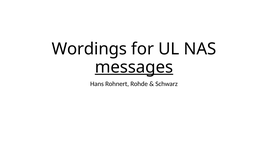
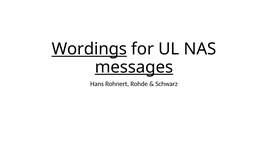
Wordings underline: none -> present (89, 49)
